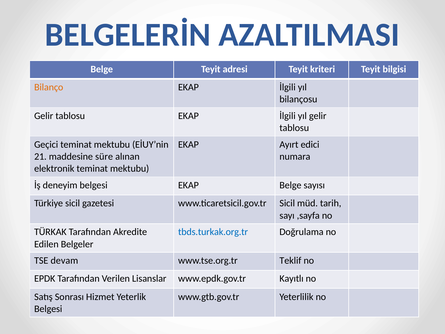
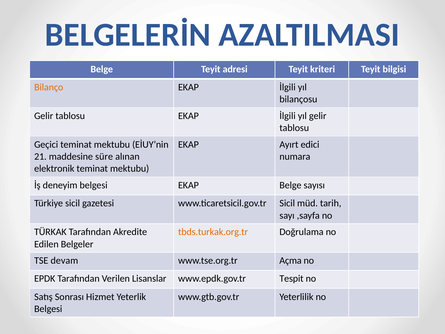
tbds.turkak.org.tr colour: blue -> orange (213, 232)
Teklif: Teklif -> Açma (291, 260)
Kayıtlı: Kayıtlı -> Tespit (292, 279)
